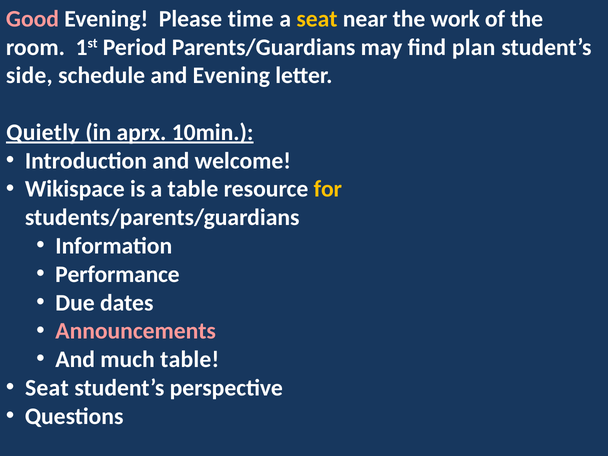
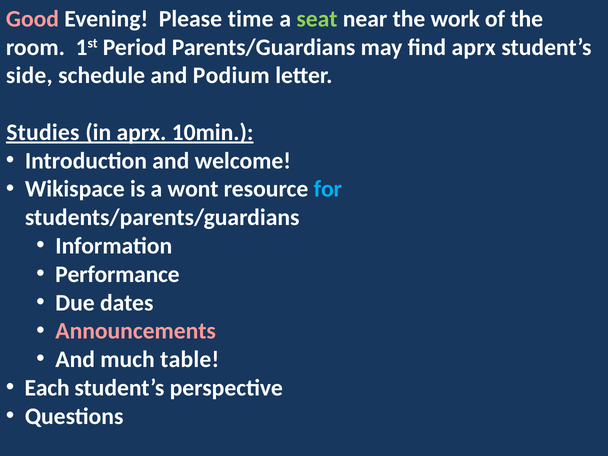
seat colour: yellow -> light green (317, 19)
find plan: plan -> aprx (474, 47)
and Evening: Evening -> Podium (231, 76)
Quietly: Quietly -> Studies (43, 132)
a table: table -> wont (193, 189)
for colour: yellow -> light blue (328, 189)
Seat: Seat -> Each (47, 388)
